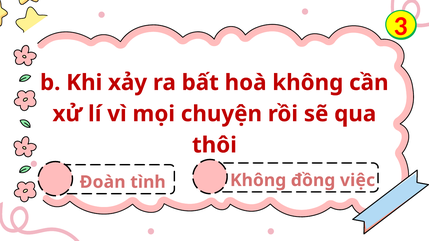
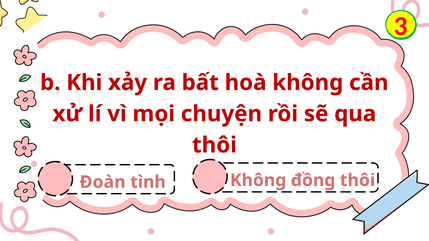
đồng việc: việc -> thôi (358, 180)
